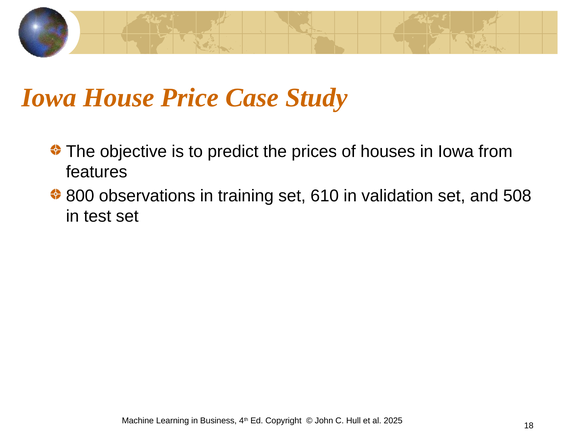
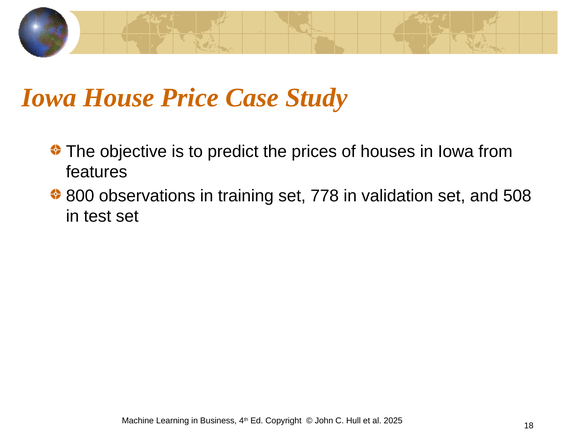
610: 610 -> 778 (325, 195)
